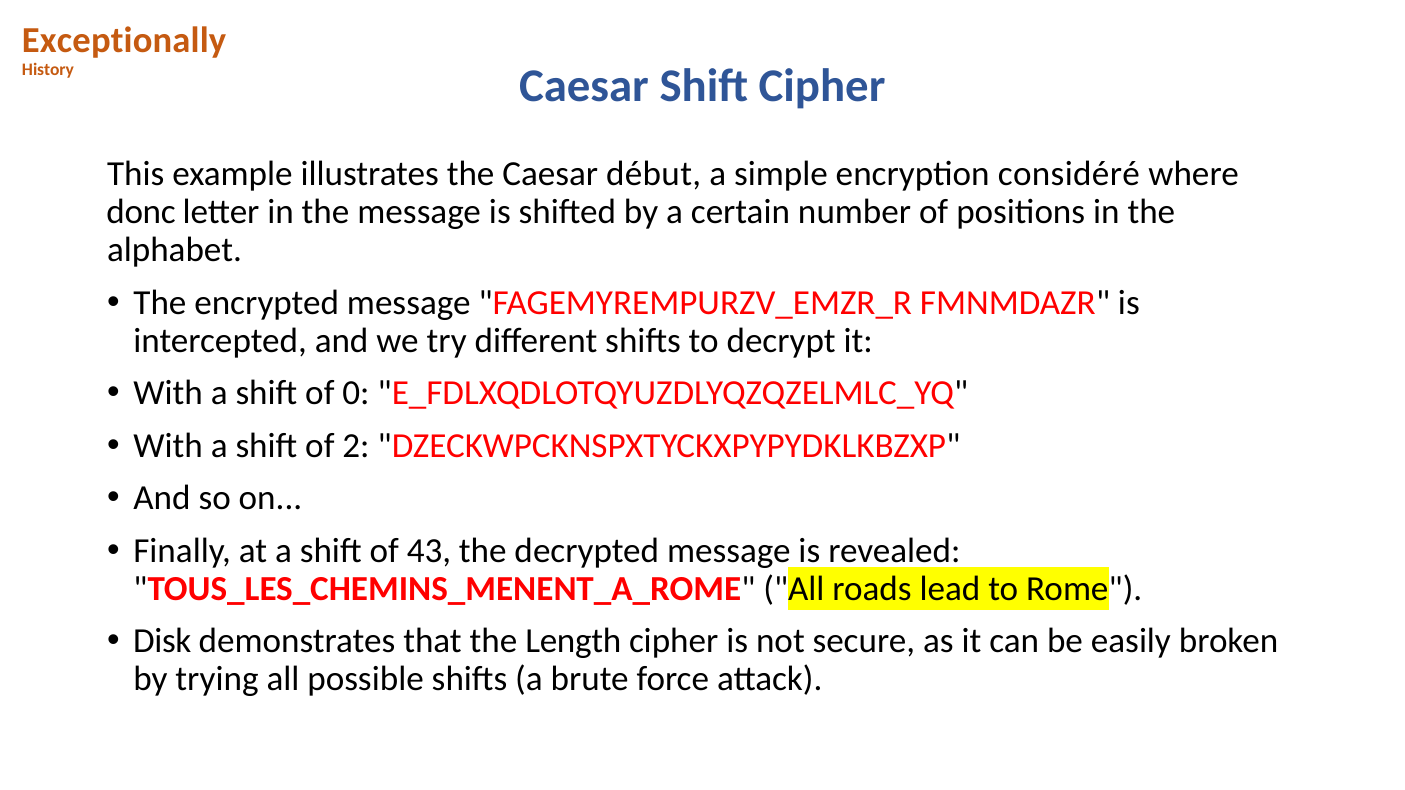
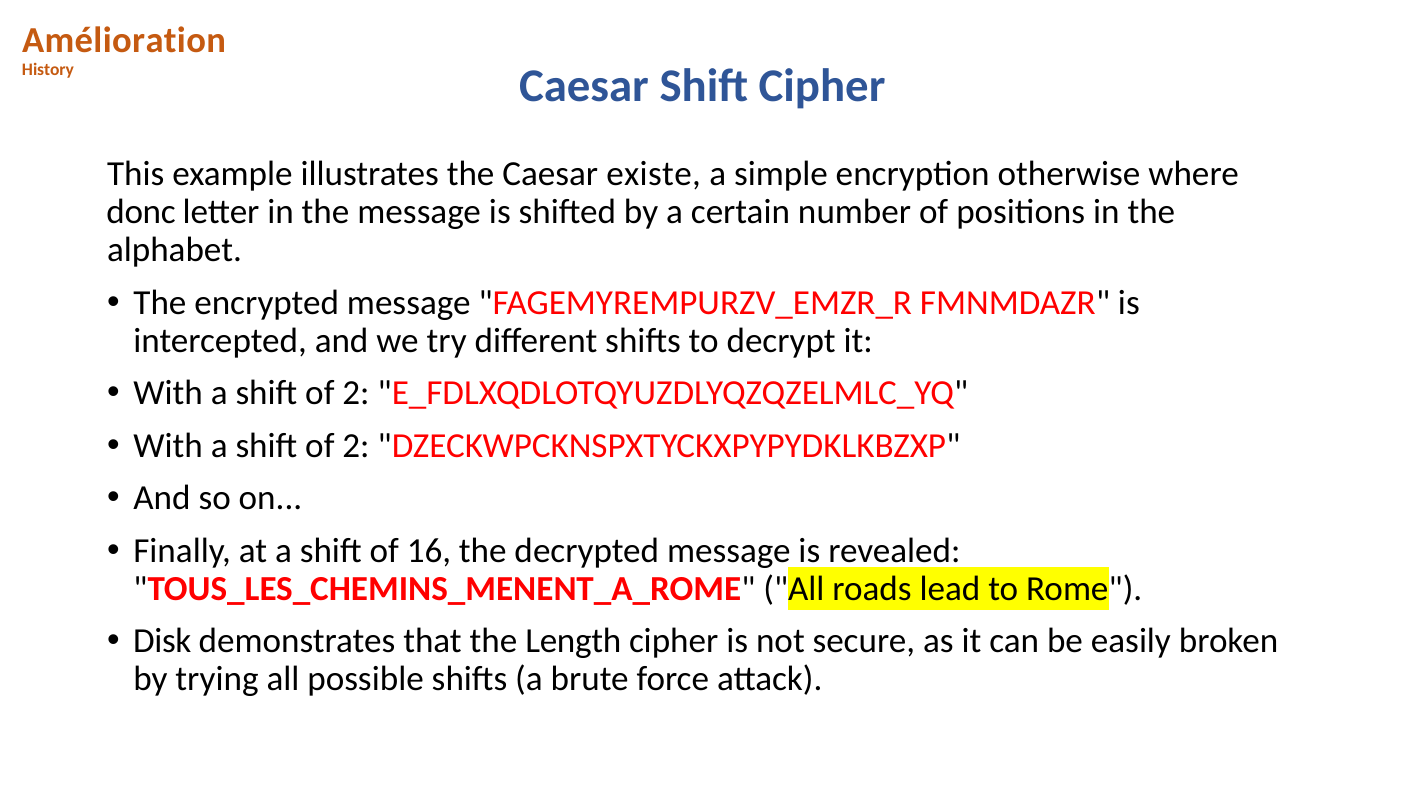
Exceptionally: Exceptionally -> Amélioration (124, 40)
début: début -> existe (654, 174)
considéré: considéré -> otherwise (1069, 174)
0: 0 -> 2 (356, 393)
43: 43 -> 16 (429, 551)
